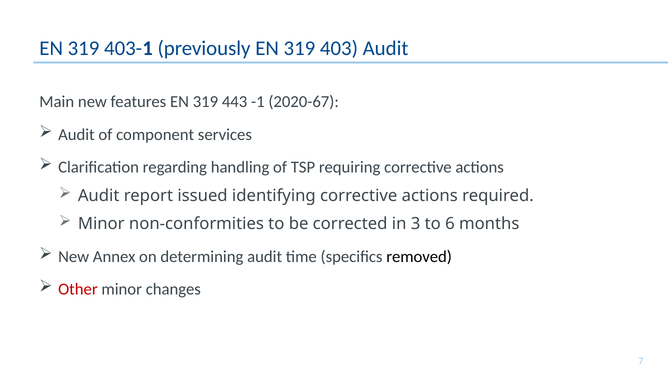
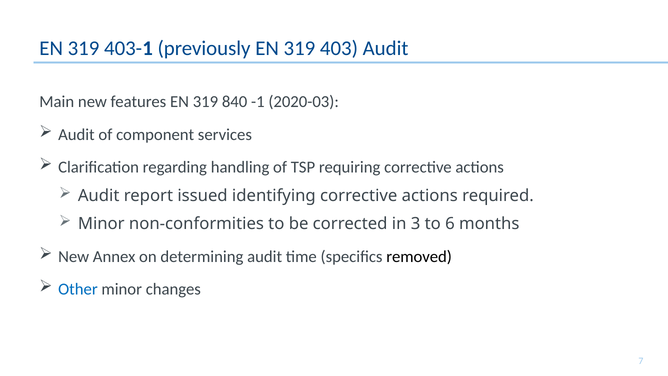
443: 443 -> 840 (235, 102)
2020-67: 2020-67 -> 2020-03 (304, 102)
Other colour: red -> blue (78, 289)
